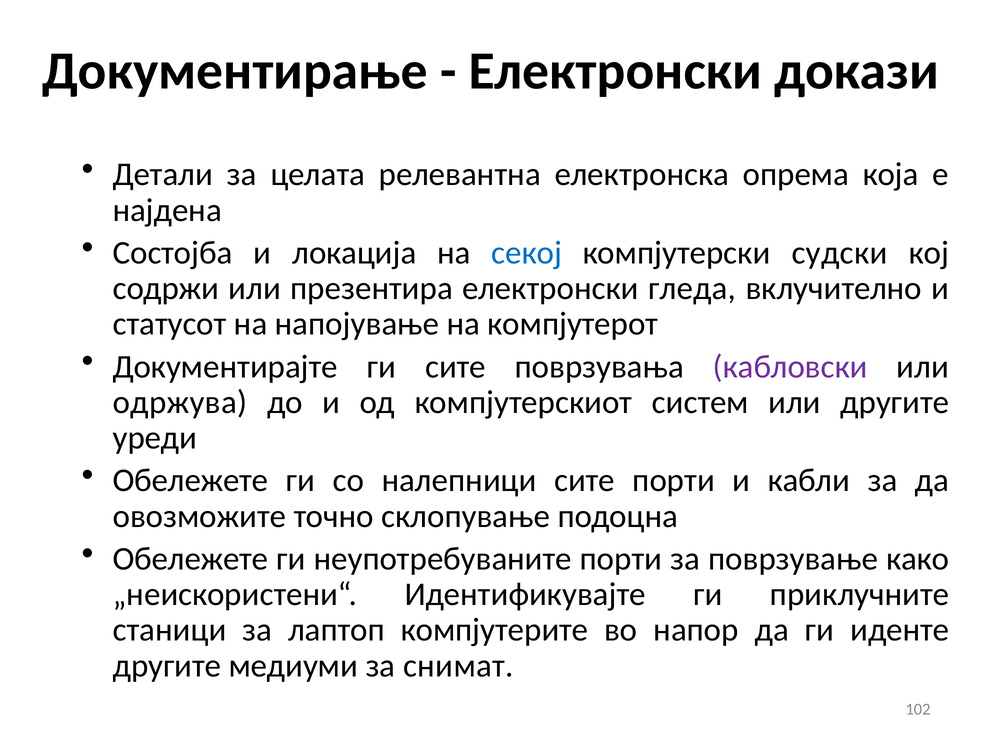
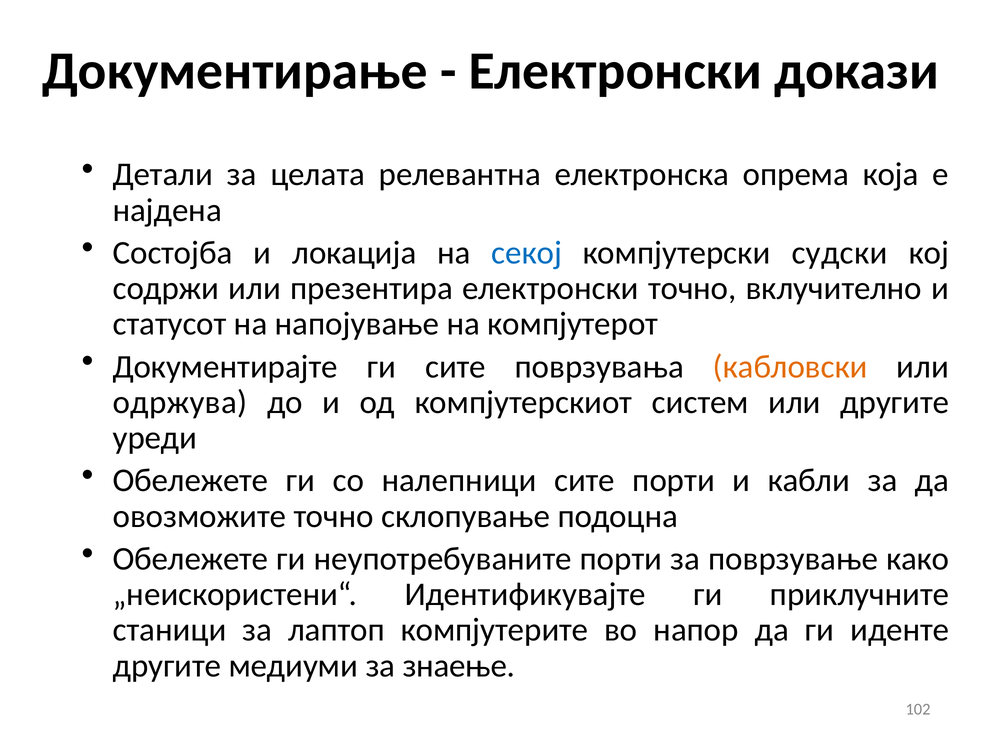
електронски гледа: гледа -> точно (692, 288)
кабловски colour: purple -> orange (790, 366)
снимат: снимат -> знаење (459, 665)
